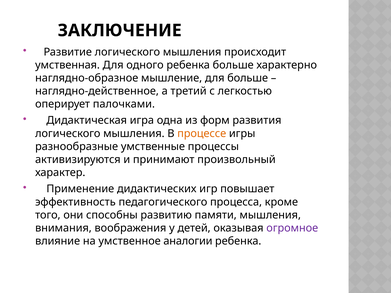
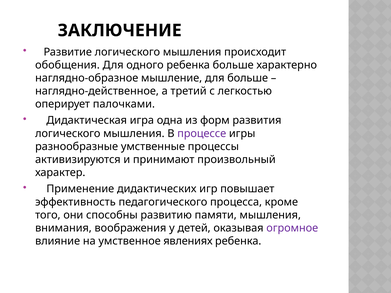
умственная: умственная -> обобщения (67, 65)
процессе colour: orange -> purple (202, 134)
аналогии: аналогии -> явлениях (188, 241)
